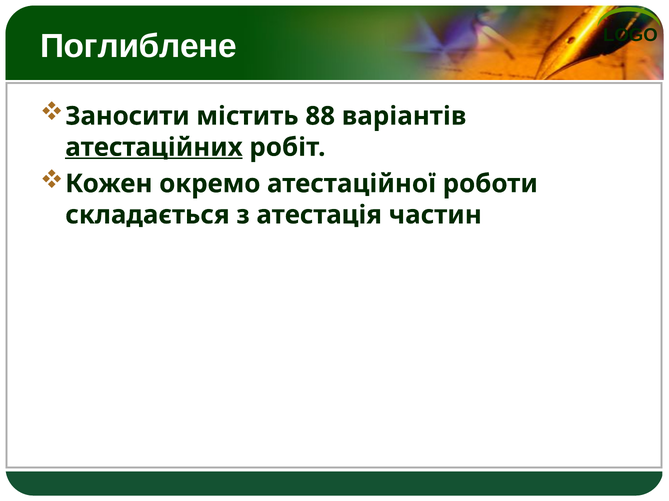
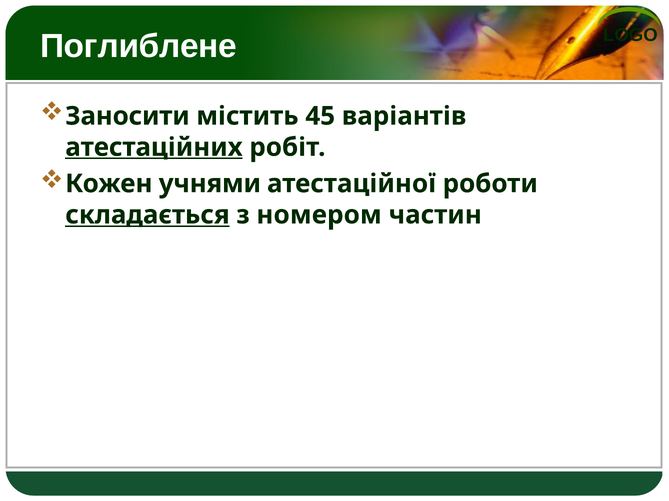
88: 88 -> 45 (320, 116)
окремо: окремо -> учнями (210, 184)
складається underline: none -> present (147, 215)
атестація: атестація -> номером (319, 215)
